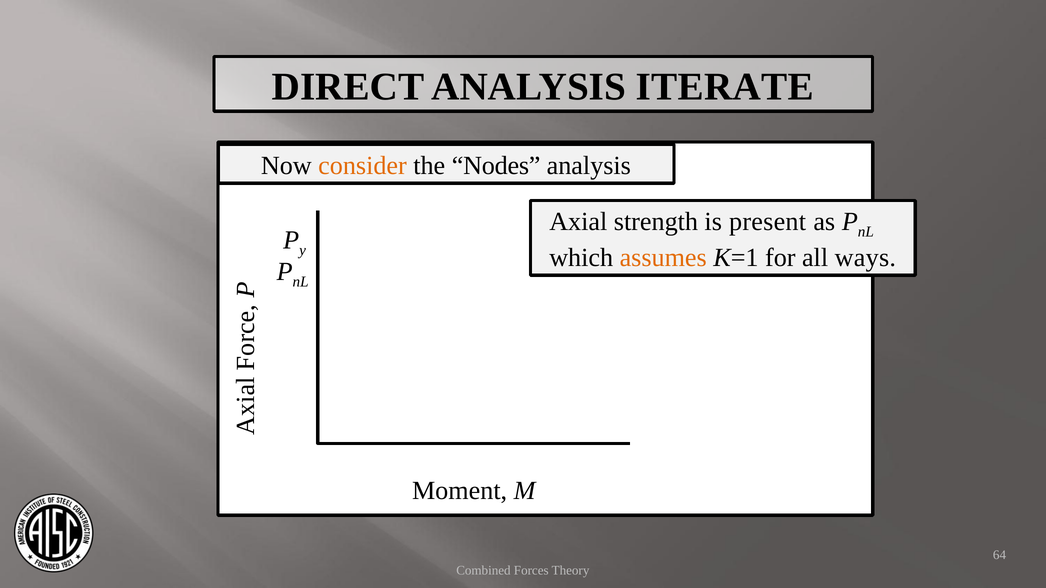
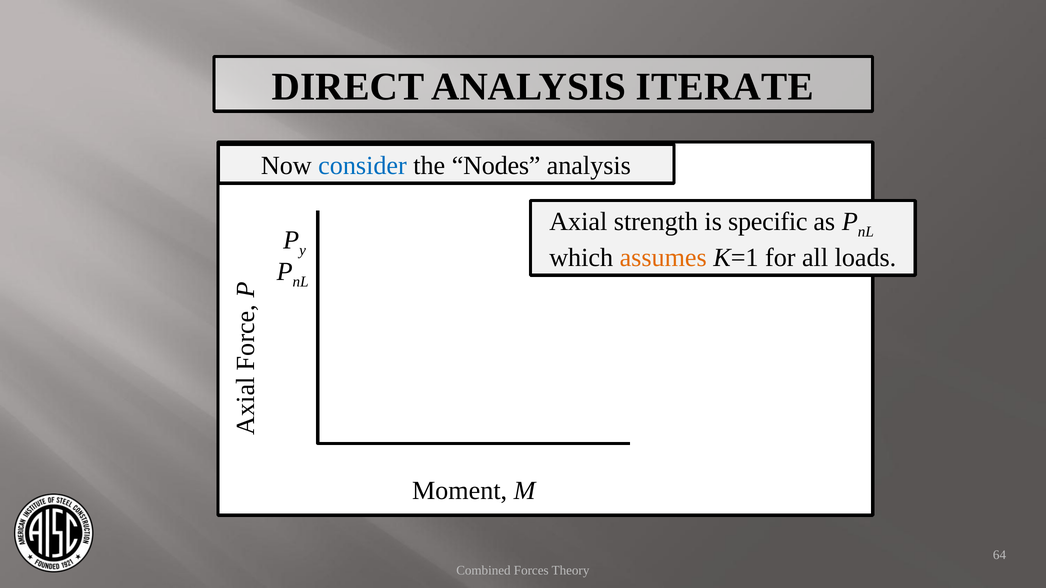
consider colour: orange -> blue (363, 166)
present: present -> specific (768, 222)
ways: ways -> loads (865, 258)
